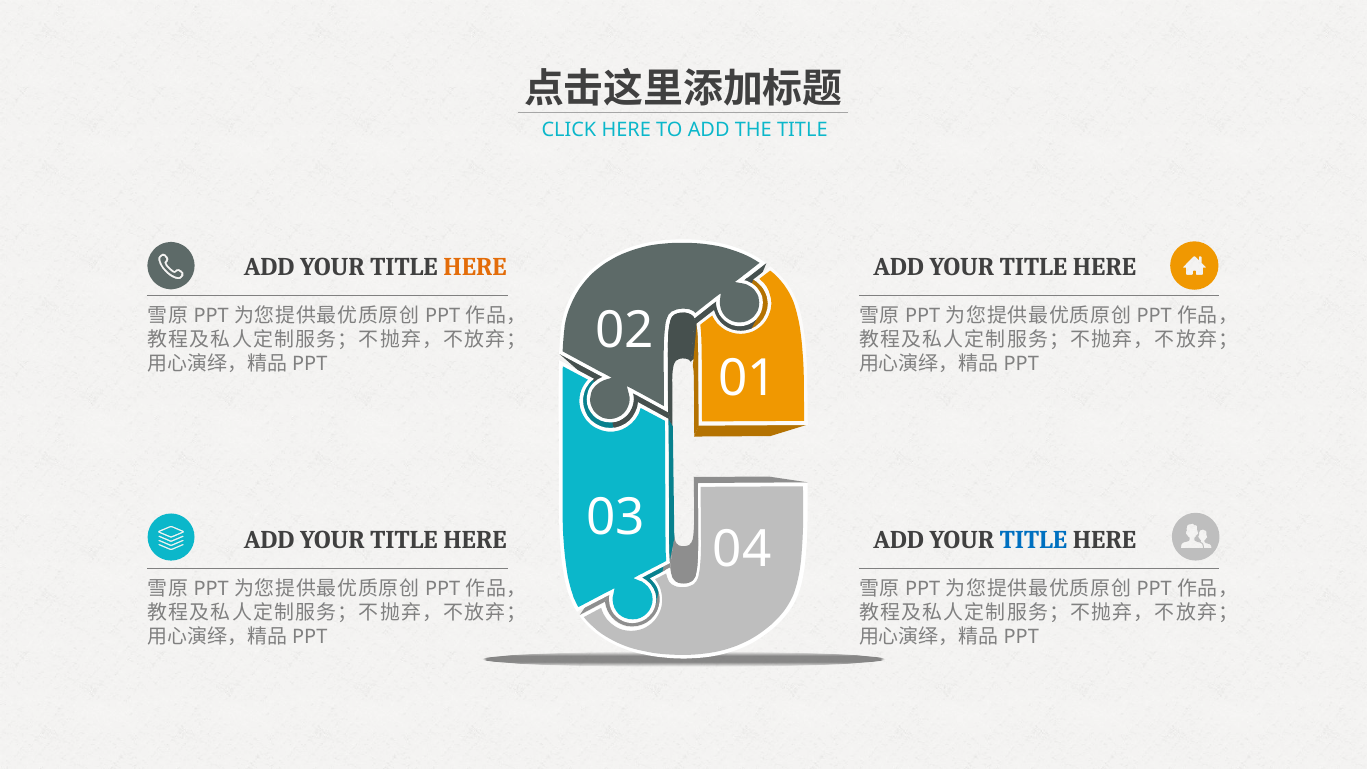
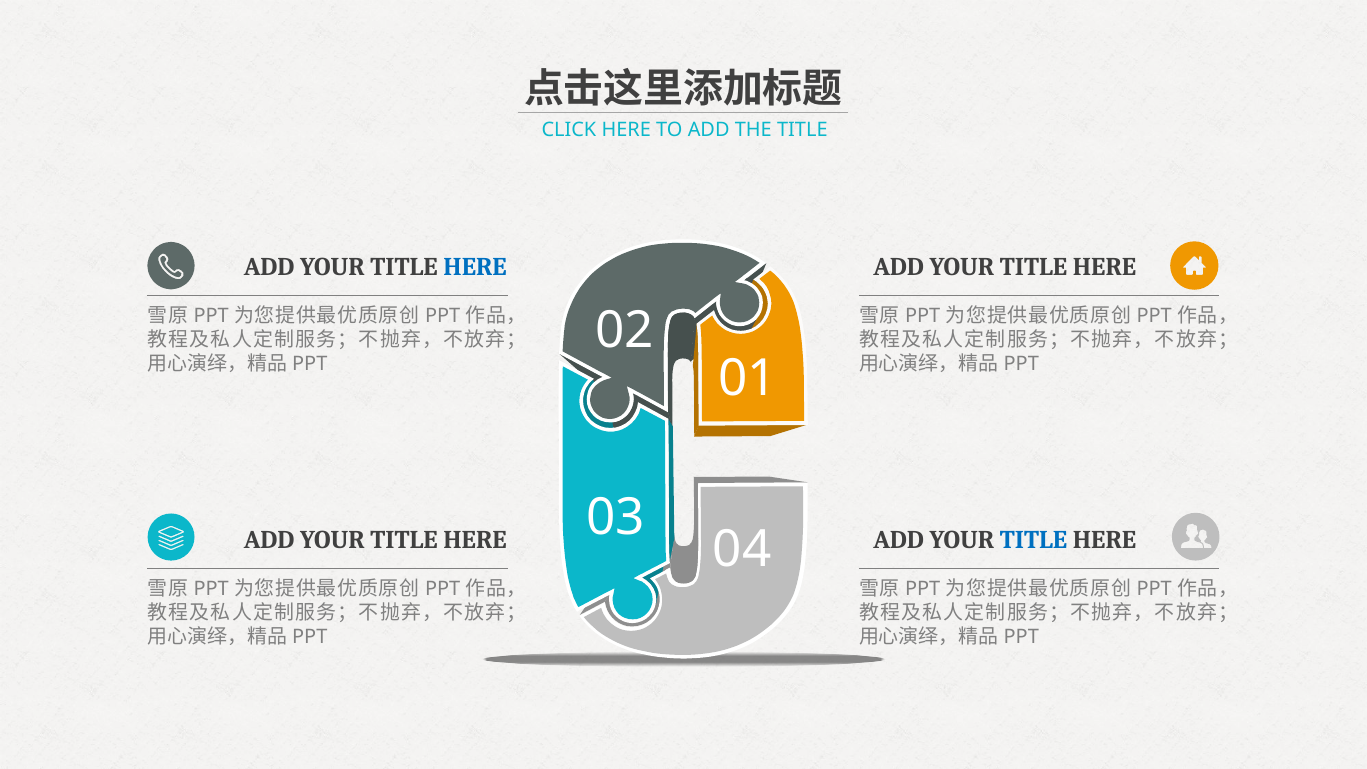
HERE colour: orange -> blue (475, 267)
